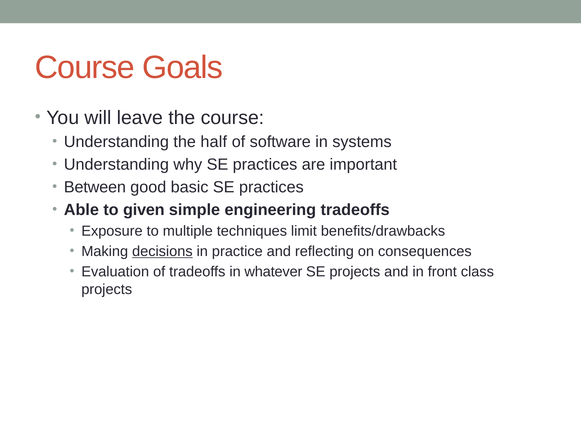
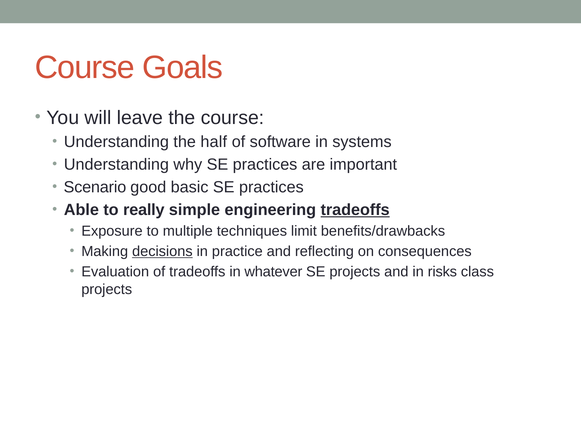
Between: Between -> Scenario (95, 187)
given: given -> really (144, 210)
tradeoffs underline: none -> present (355, 210)
front: front -> risks (442, 272)
